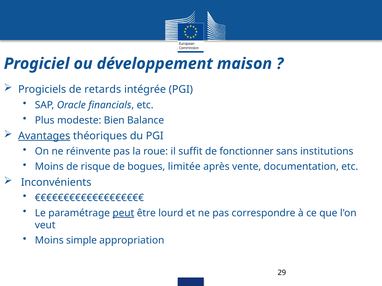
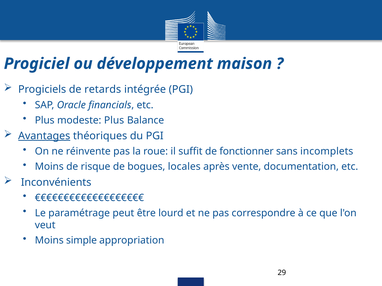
modeste Bien: Bien -> Plus (114, 120)
institutions: institutions -> incomplets (327, 152)
limitée: limitée -> locales (184, 167)
peut underline: present -> none (123, 213)
